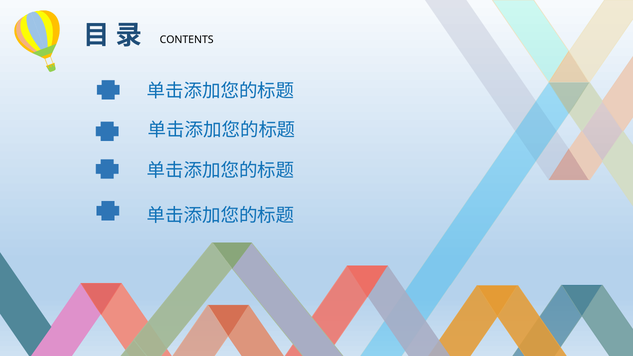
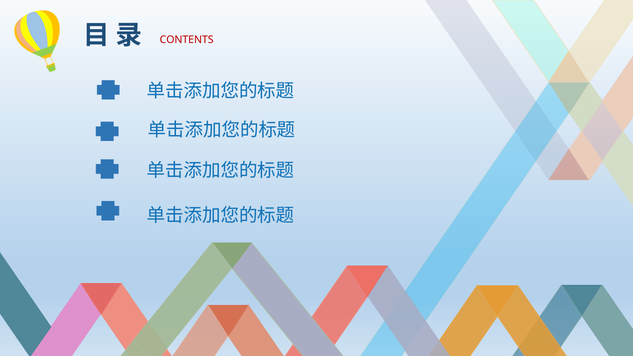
CONTENTS colour: black -> red (187, 40)
